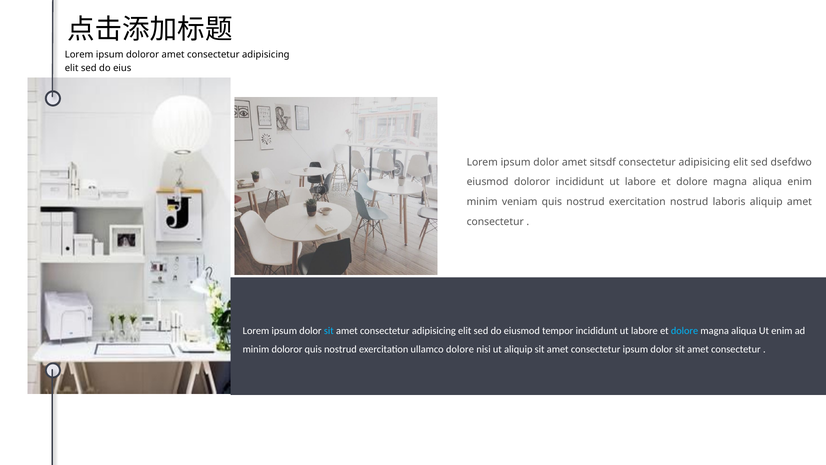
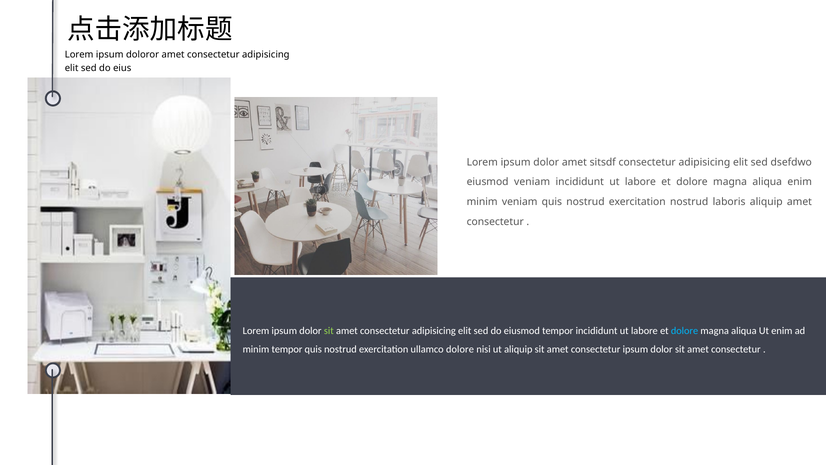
eiusmod doloror: doloror -> veniam (532, 182)
sit colour: light blue -> light green (329, 330)
minim doloror: doloror -> tempor (287, 349)
